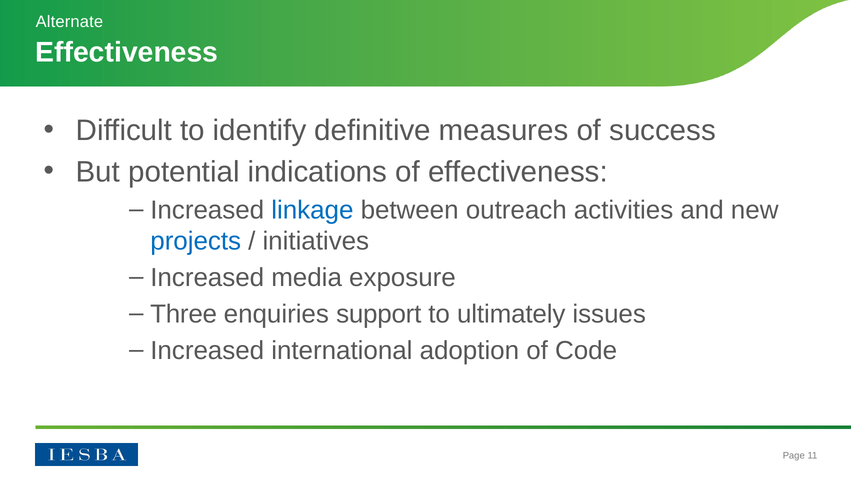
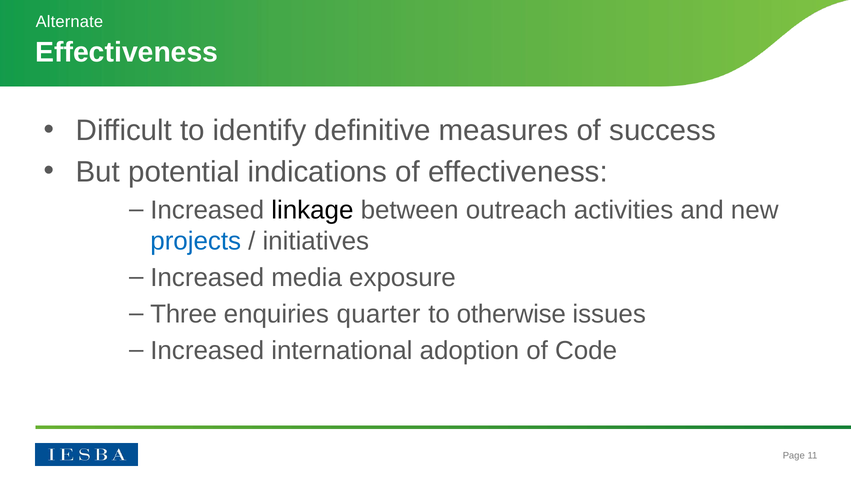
linkage colour: blue -> black (312, 210)
support: support -> quarter (379, 314)
ultimately: ultimately -> otherwise (511, 314)
